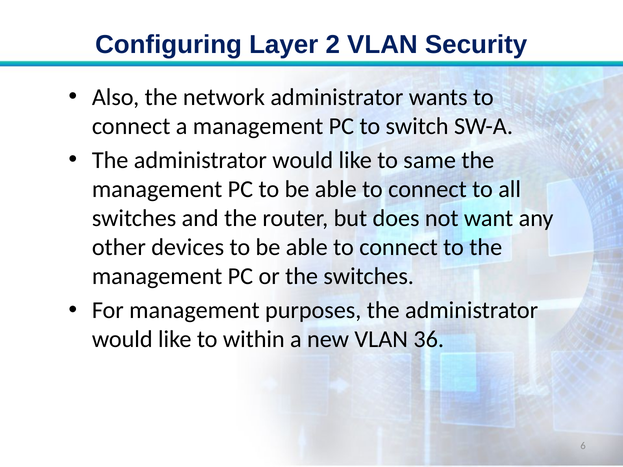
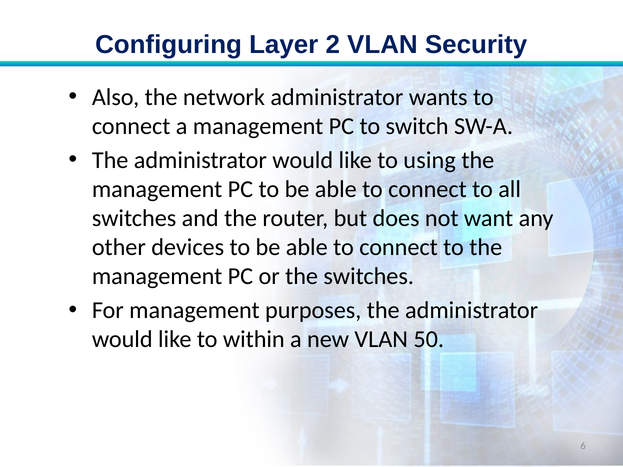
same: same -> using (430, 160)
36: 36 -> 50 (429, 340)
